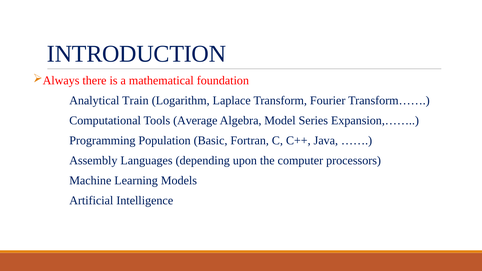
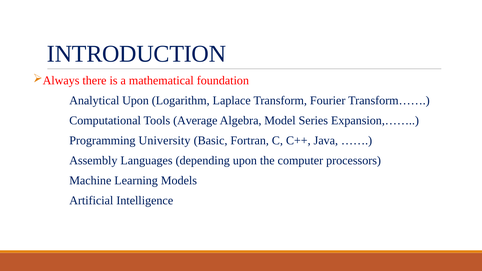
Analytical Train: Train -> Upon (136, 100)
Population: Population -> University (165, 141)
